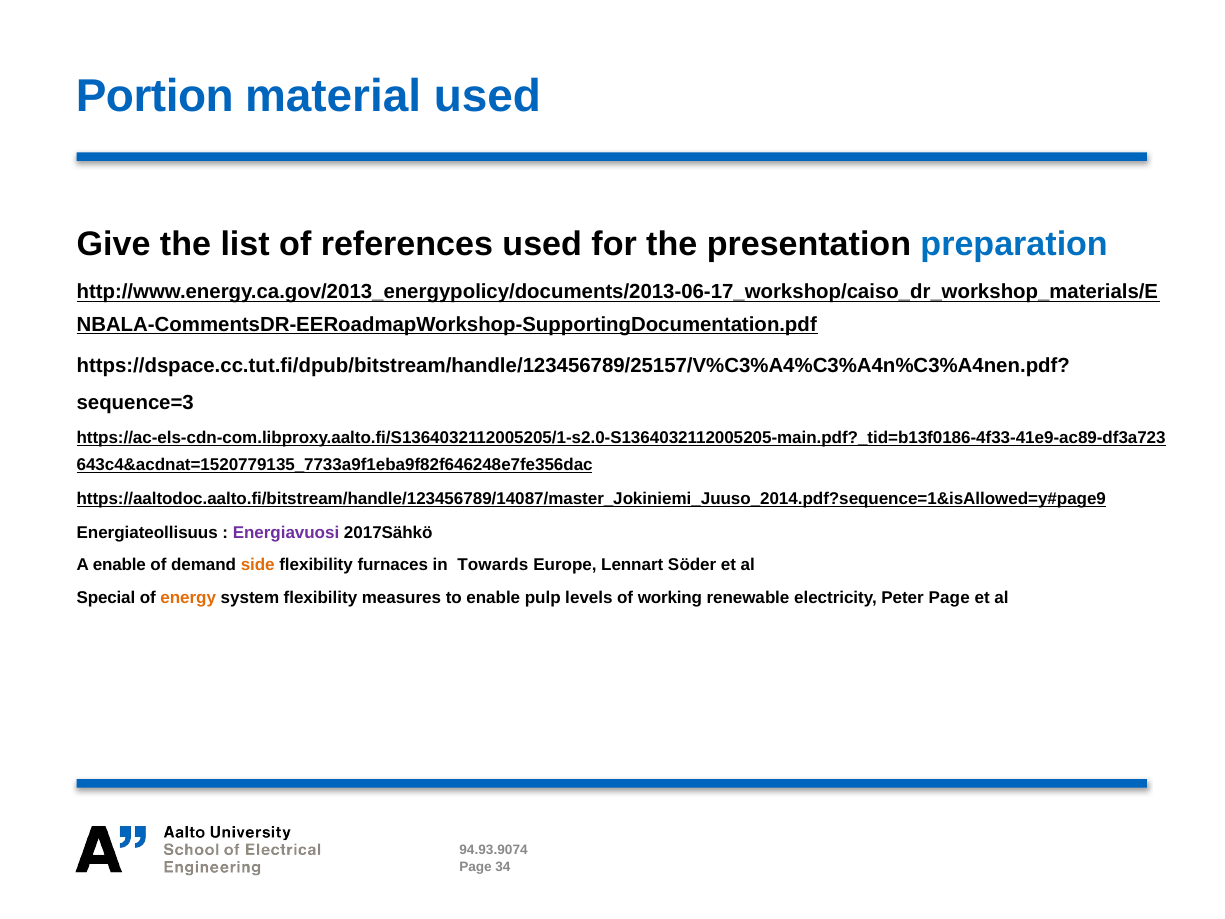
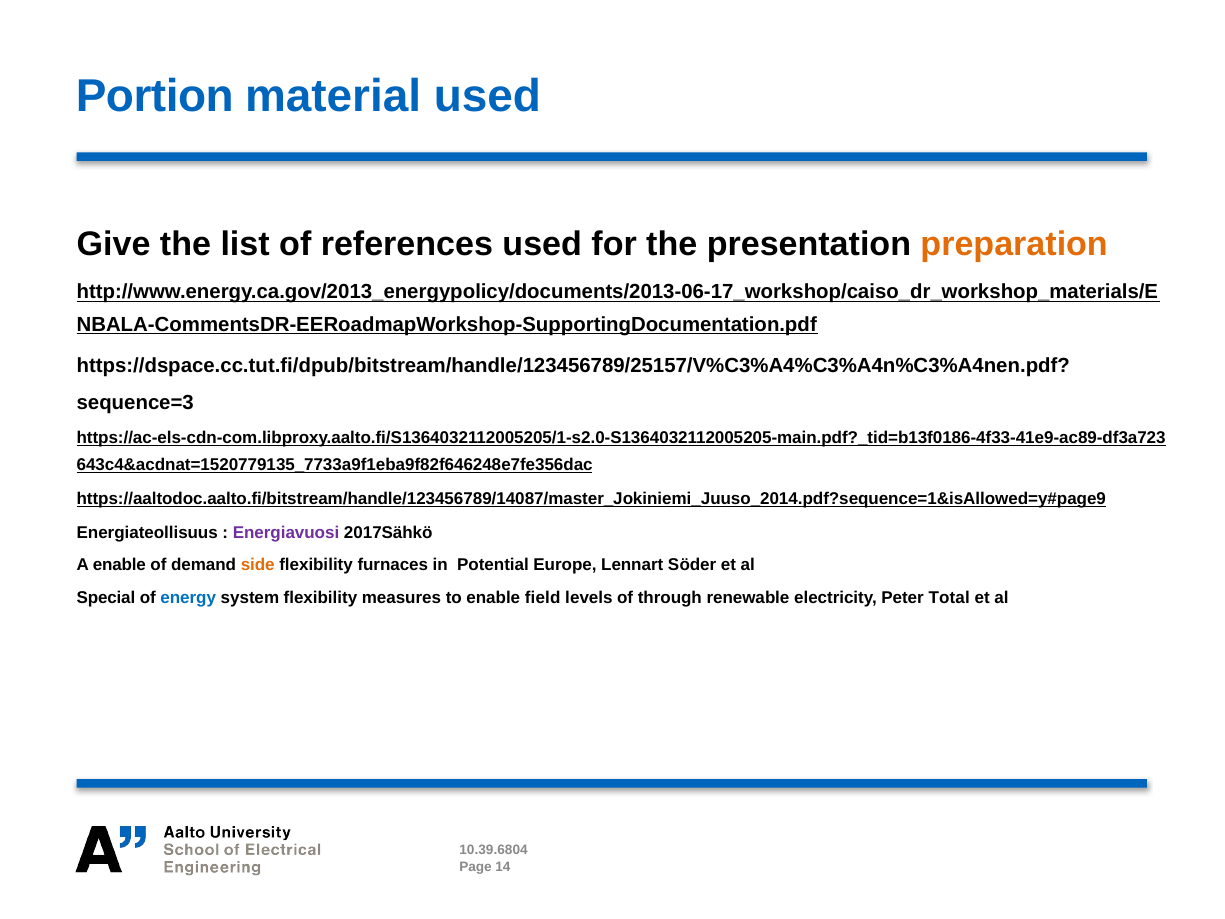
preparation colour: blue -> orange (1014, 244)
Towards: Towards -> Potential (493, 565)
energy colour: orange -> blue (188, 598)
pulp: pulp -> field (543, 598)
working: working -> through (670, 598)
Peter Page: Page -> Total (949, 598)
94.93.9074: 94.93.9074 -> 10.39.6804 (494, 850)
34: 34 -> 14 (503, 867)
